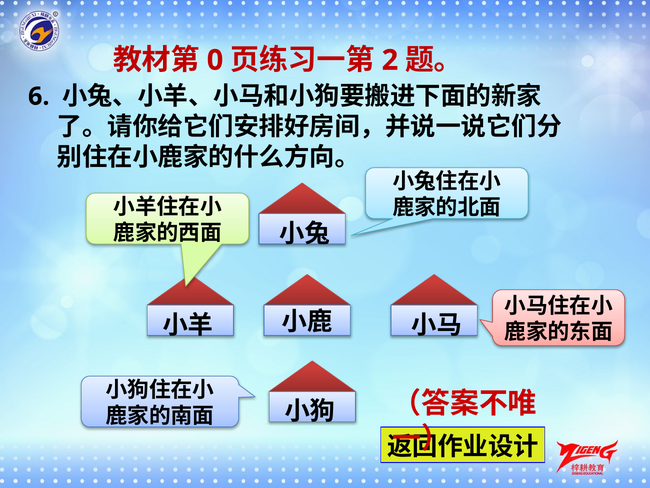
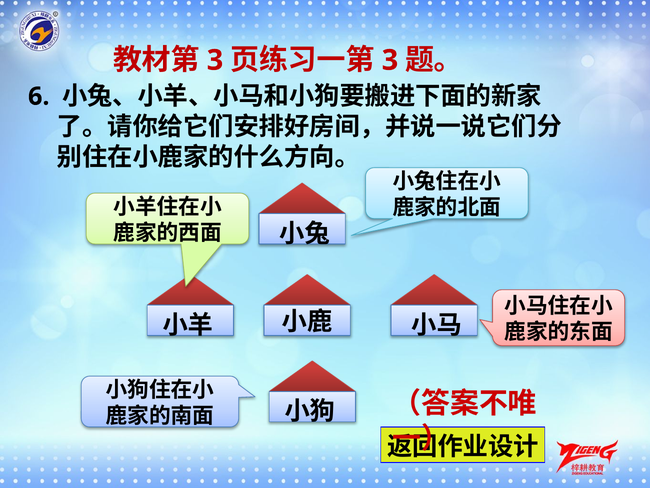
0: 0 -> 3 (215, 60)
2: 2 -> 3 (390, 60)
